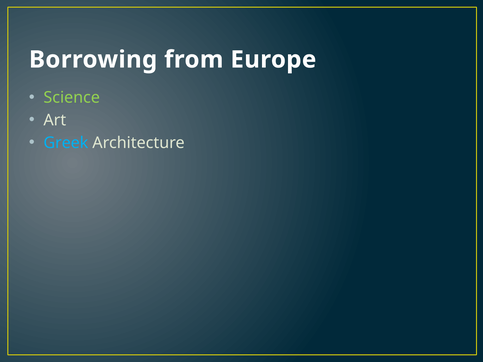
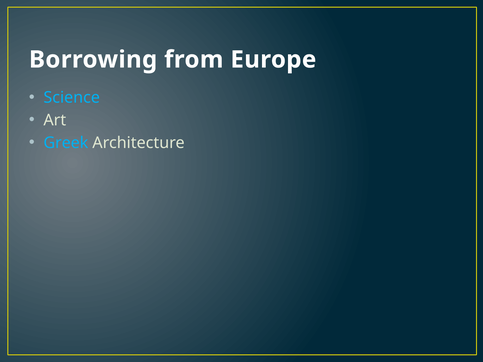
Science colour: light green -> light blue (72, 98)
